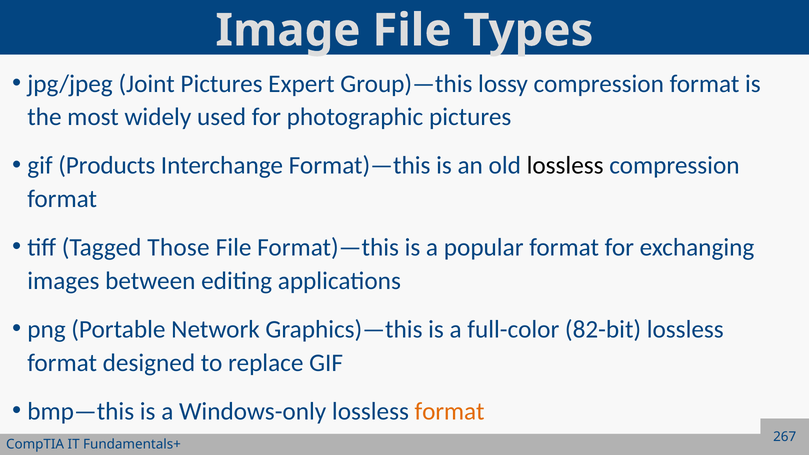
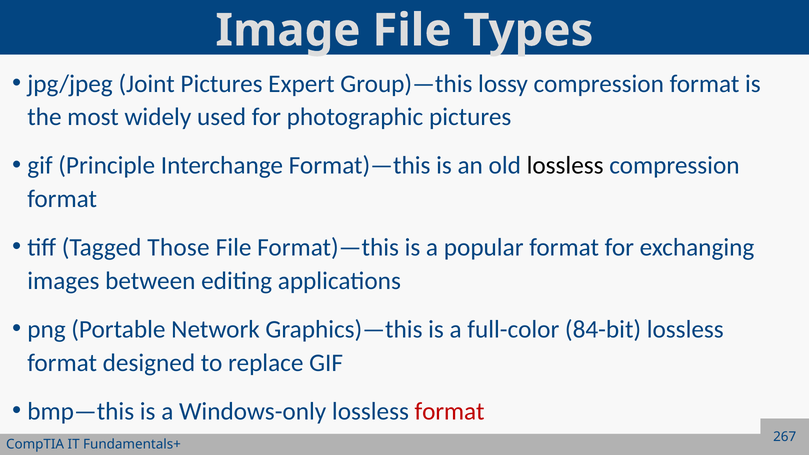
Products: Products -> Principle (107, 166)
82-bit: 82-bit -> 84-bit (603, 329)
format colour: orange -> red (450, 411)
